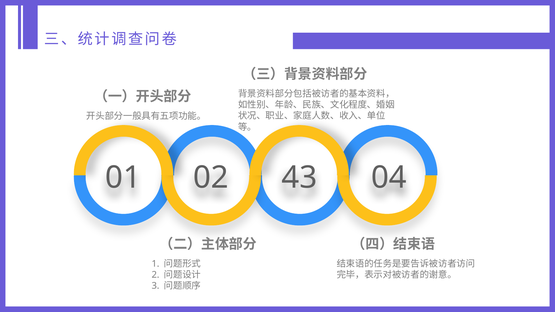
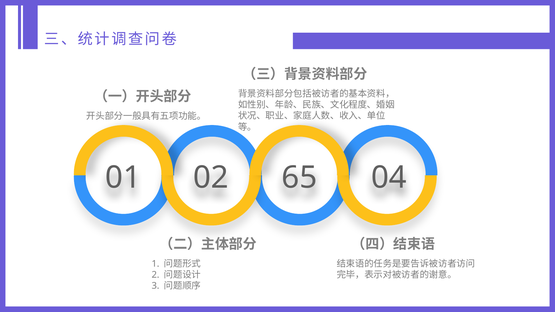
43: 43 -> 65 (299, 178)
